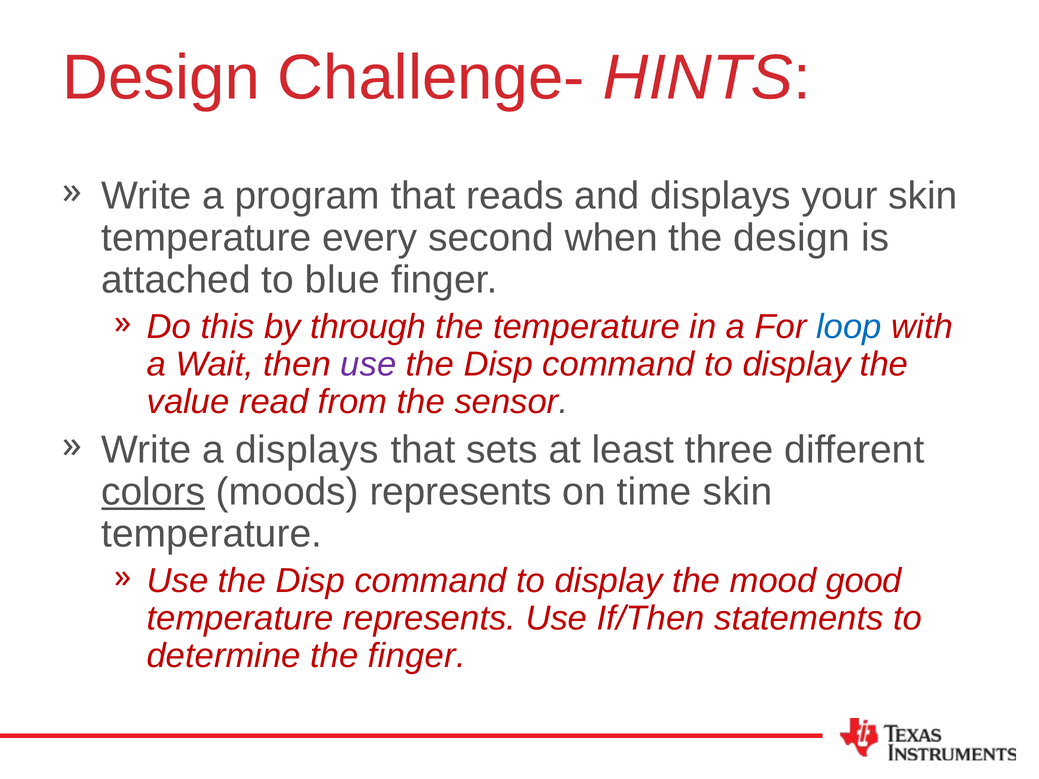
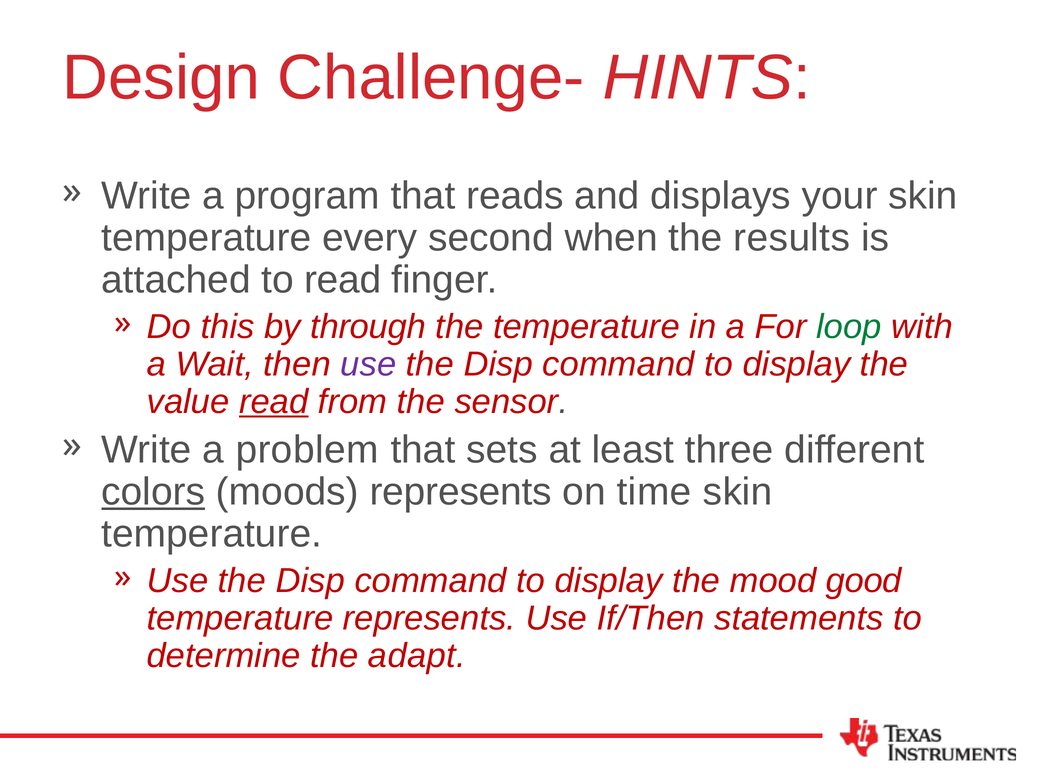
the design: design -> results (792, 238)
to blue: blue -> read (343, 280)
loop colour: blue -> green (849, 327)
read underline: none -> present (274, 402)
a displays: displays -> problem (307, 450)
the finger: finger -> adapt (417, 656)
